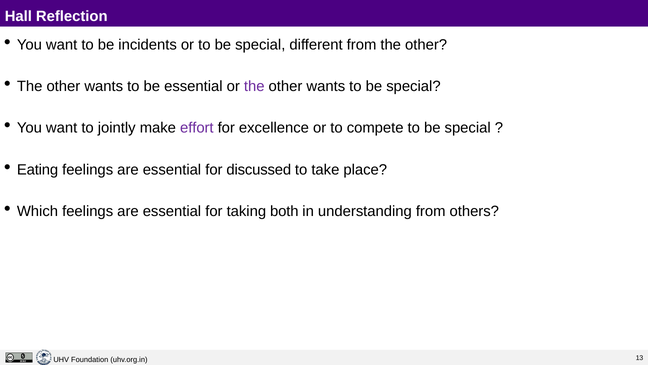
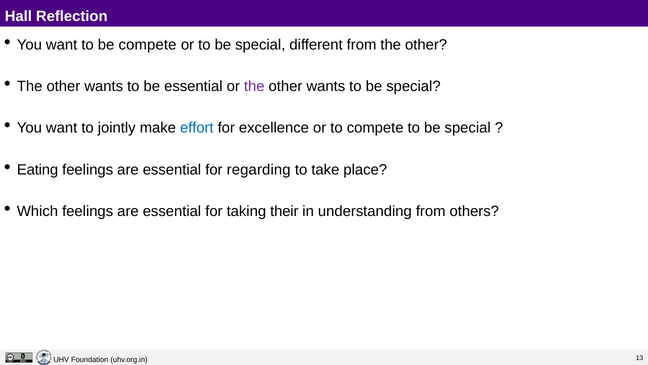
be incidents: incidents -> compete (148, 45)
effort colour: purple -> blue (197, 128)
discussed: discussed -> regarding (259, 169)
both: both -> their (284, 211)
